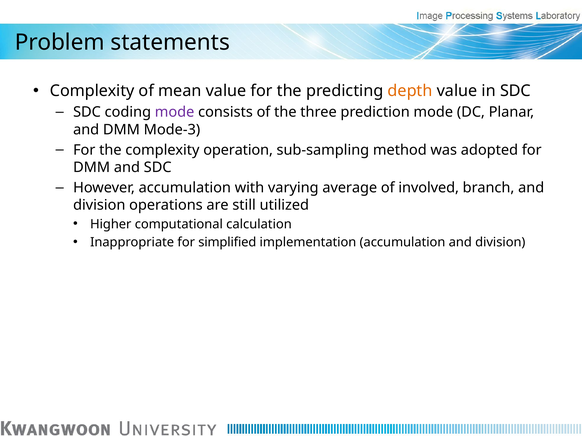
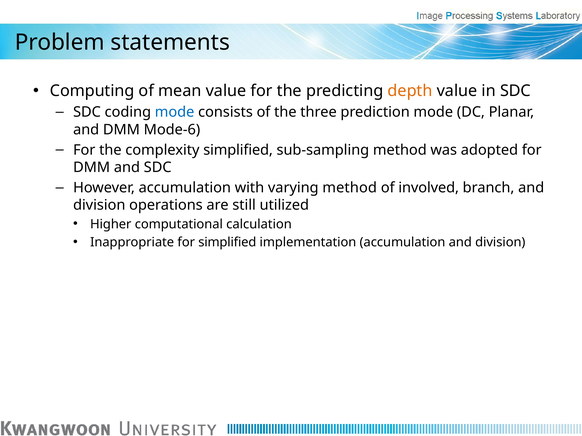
Complexity: Complexity -> Computing (92, 91)
mode colour: purple -> blue (175, 112)
Mode-3: Mode-3 -> Mode-6 (172, 130)
complexity operation: operation -> simplified (238, 150)
varying average: average -> method (350, 188)
